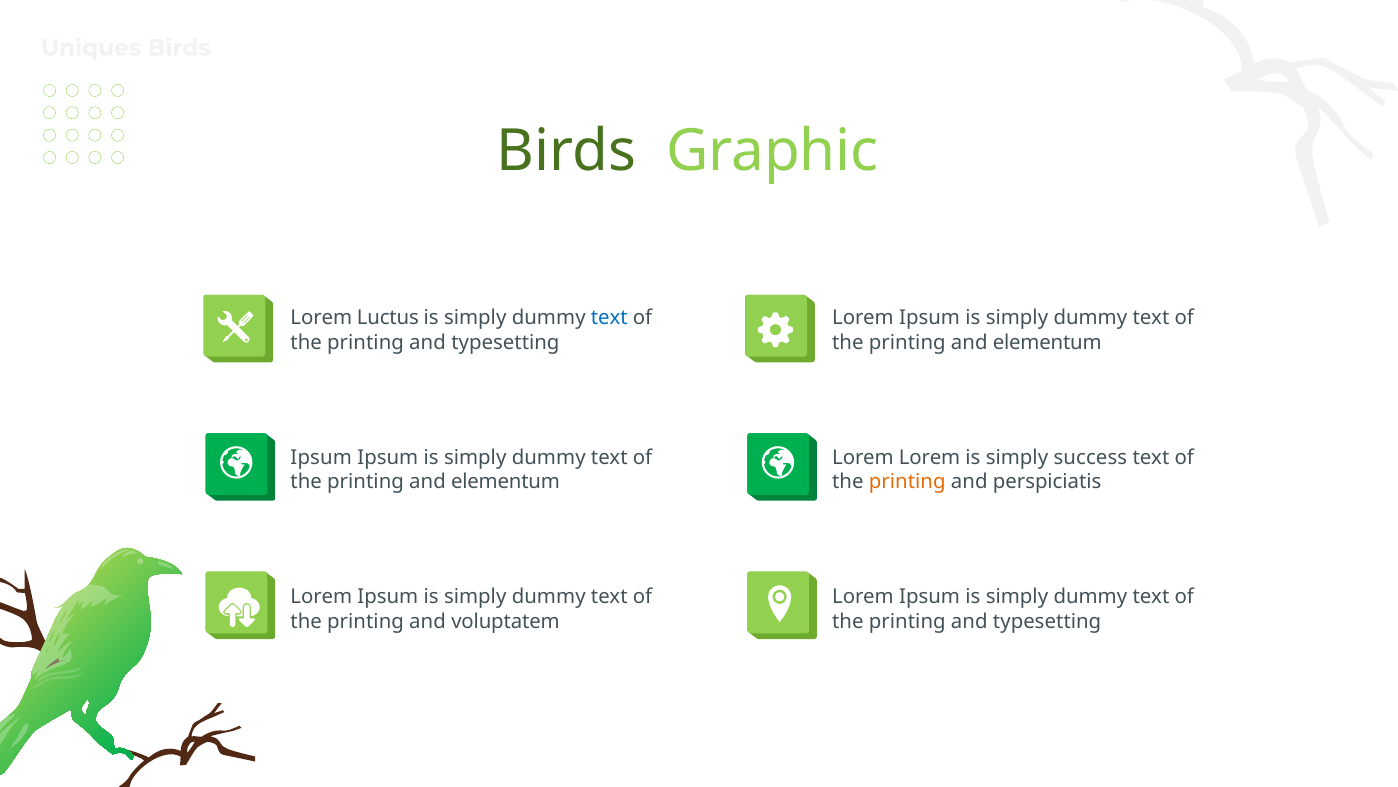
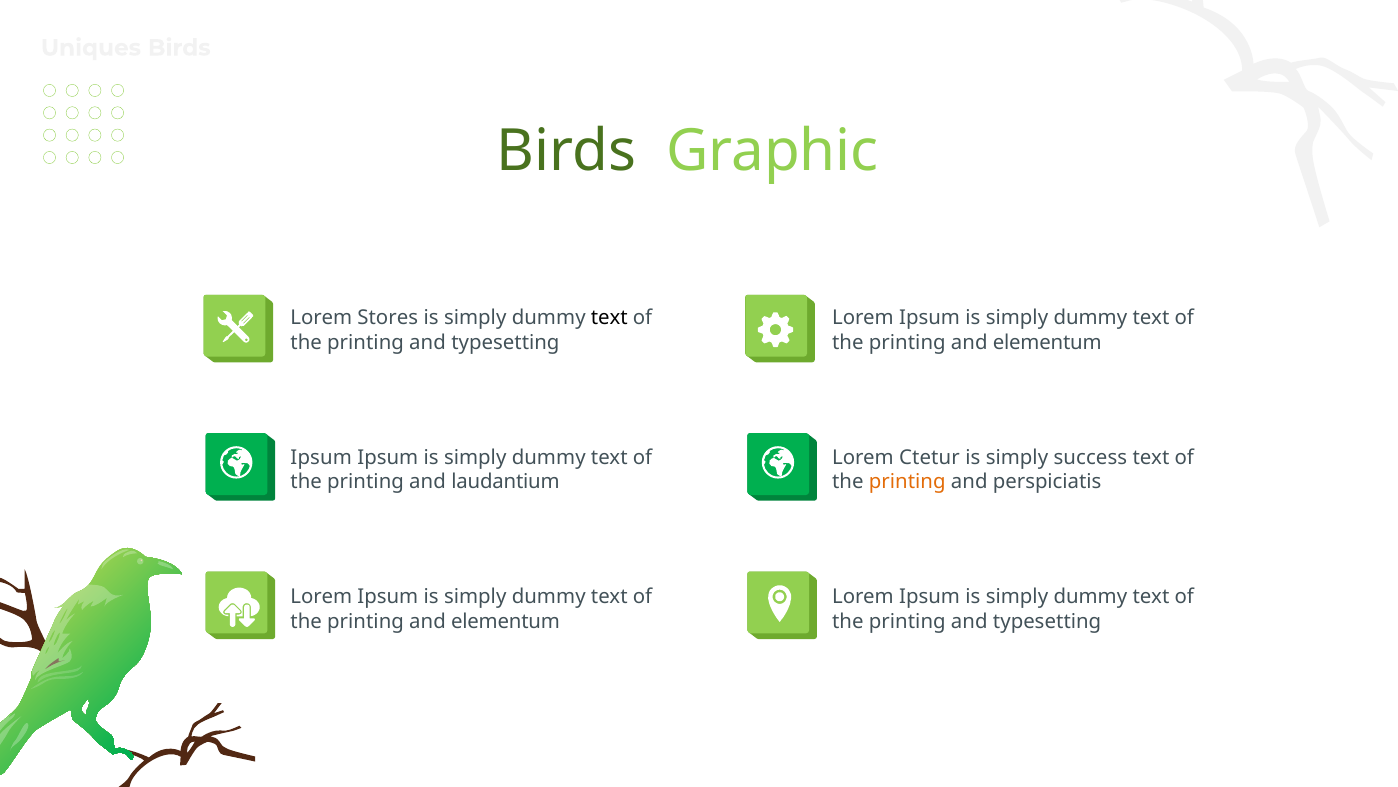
Luctus: Luctus -> Stores (388, 318)
text colour: blue -> black (609, 318)
Lorem Lorem: Lorem -> Ctetur (929, 457)
elementum: elementum -> laudantium (506, 482)
voluptatem: voluptatem -> elementum (506, 621)
